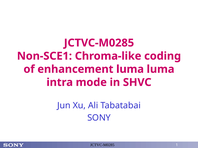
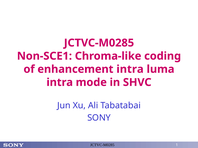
enhancement luma: luma -> intra (130, 69)
